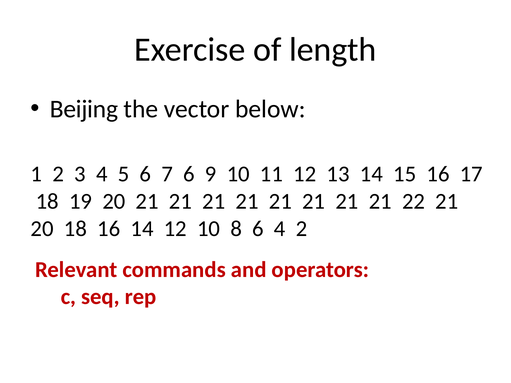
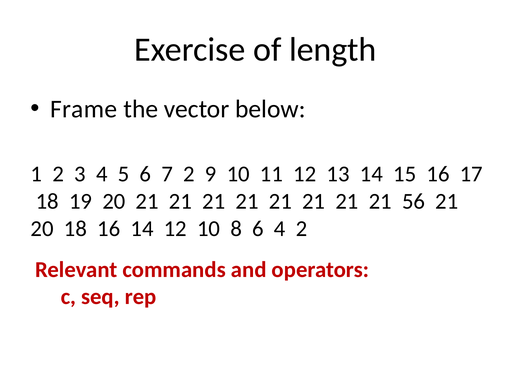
Beijing: Beijing -> Frame (84, 109)
7 6: 6 -> 2 (189, 174)
22: 22 -> 56 (414, 201)
